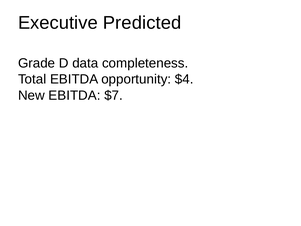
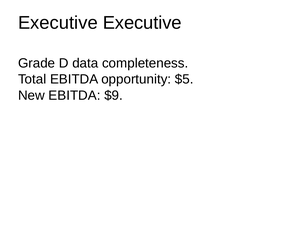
Executive Predicted: Predicted -> Executive (142, 23)
$4: $4 -> $5 (184, 79)
$7: $7 -> $9 (114, 95)
